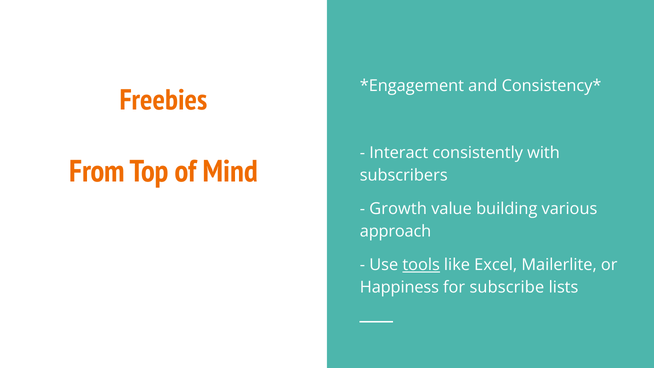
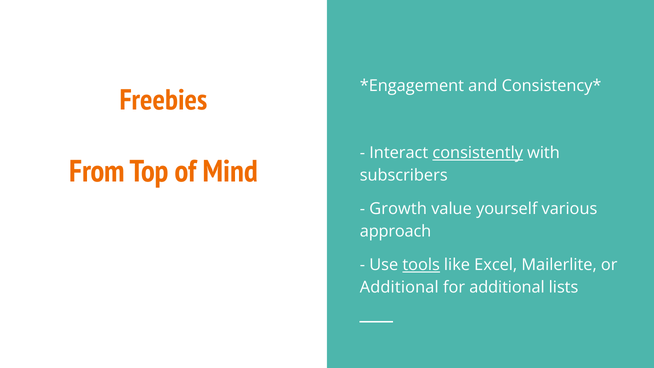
consistently underline: none -> present (478, 153)
building: building -> yourself (507, 209)
Happiness: Happiness -> Additional (399, 287)
for subscribe: subscribe -> additional (507, 287)
